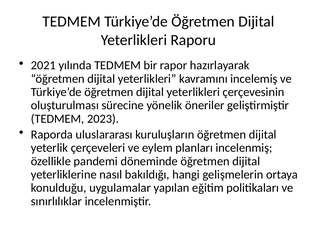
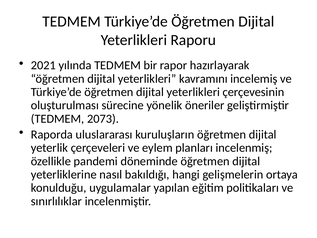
2023: 2023 -> 2073 (103, 119)
